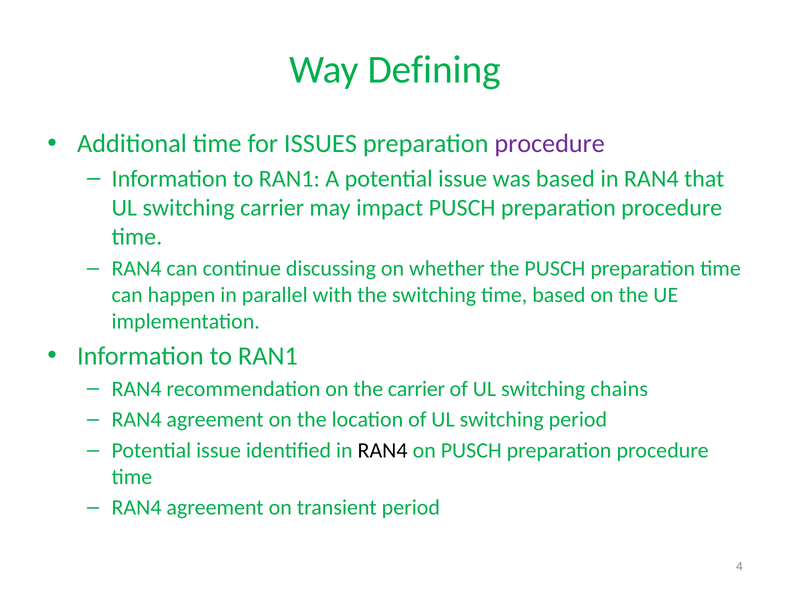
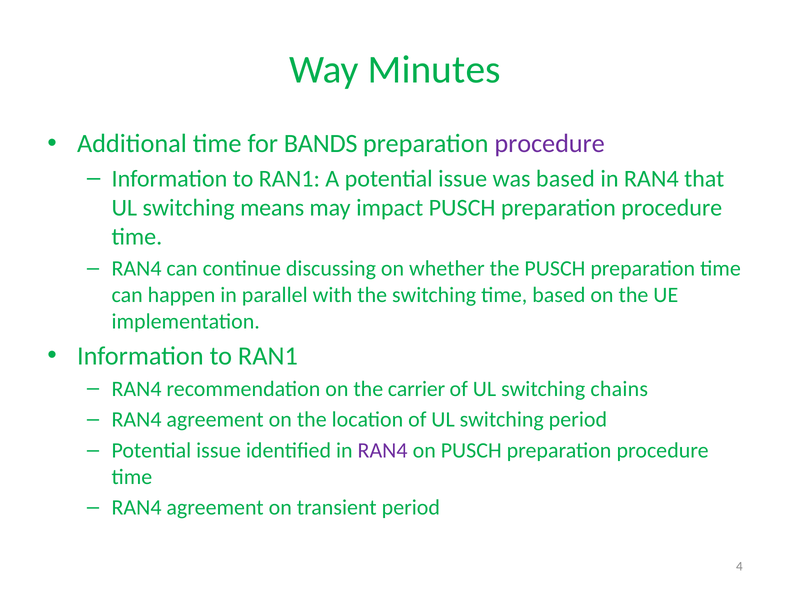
Defining: Defining -> Minutes (434, 69)
ISSUES: ISSUES -> BANDS (321, 144)
switching carrier: carrier -> means (272, 208)
RAN4 colour: black -> purple (383, 450)
